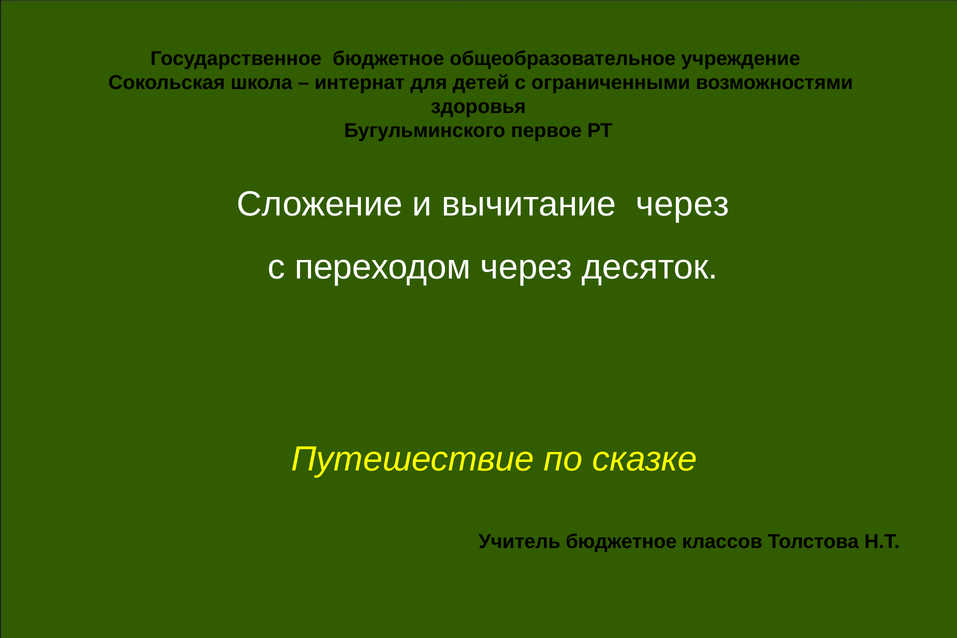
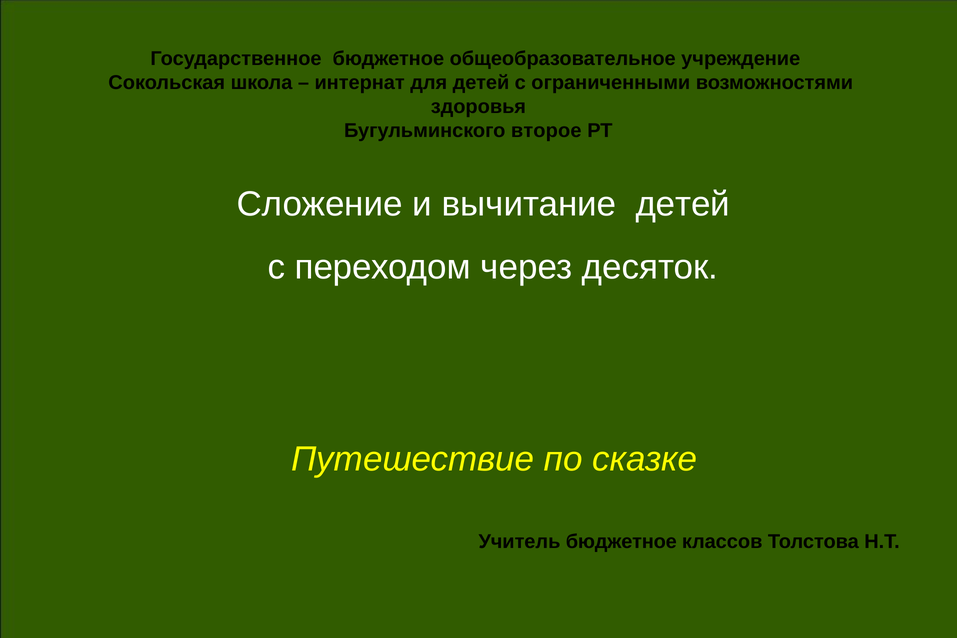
первое: первое -> второе (546, 131)
вычитание через: через -> детей (683, 204)
